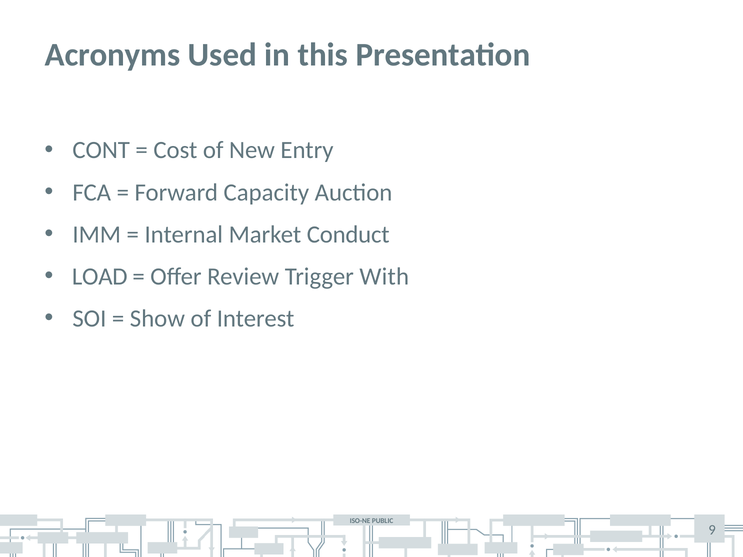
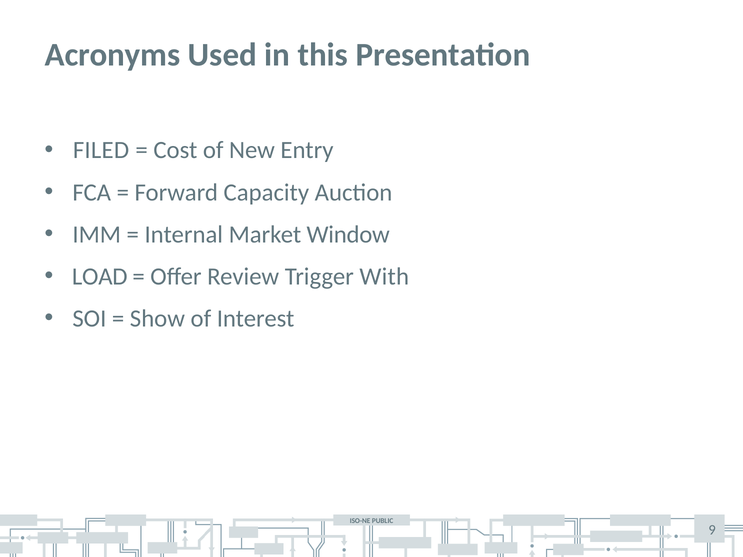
CONT: CONT -> FILED (101, 150)
Conduct: Conduct -> Window (348, 235)
